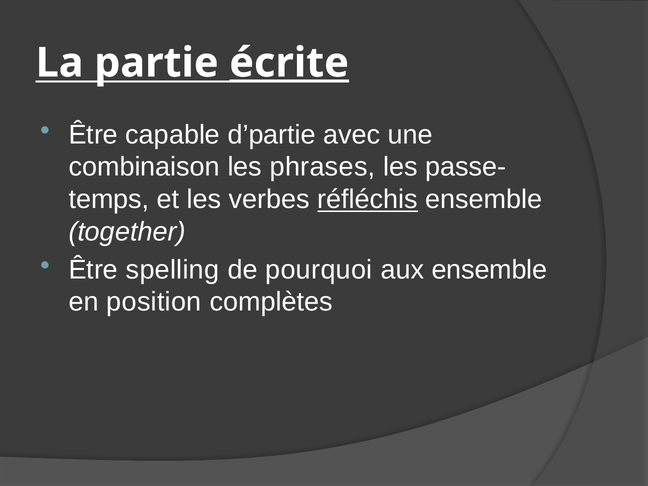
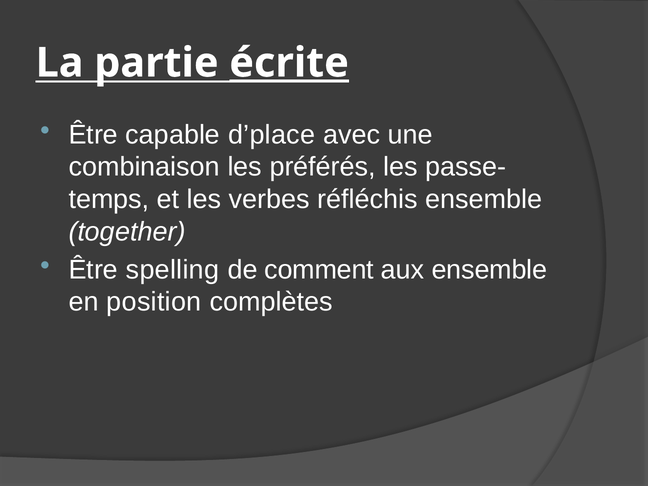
d’partie: d’partie -> d’place (272, 135)
phrases: phrases -> préférés (323, 167)
réfléchis underline: present -> none (368, 199)
pourquoi: pourquoi -> comment (319, 270)
